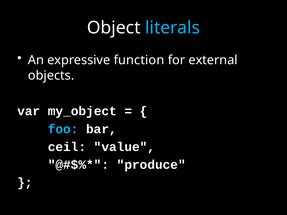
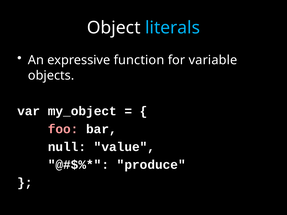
external: external -> variable (213, 60)
foo colour: light blue -> pink (63, 129)
ceil: ceil -> null (67, 147)
